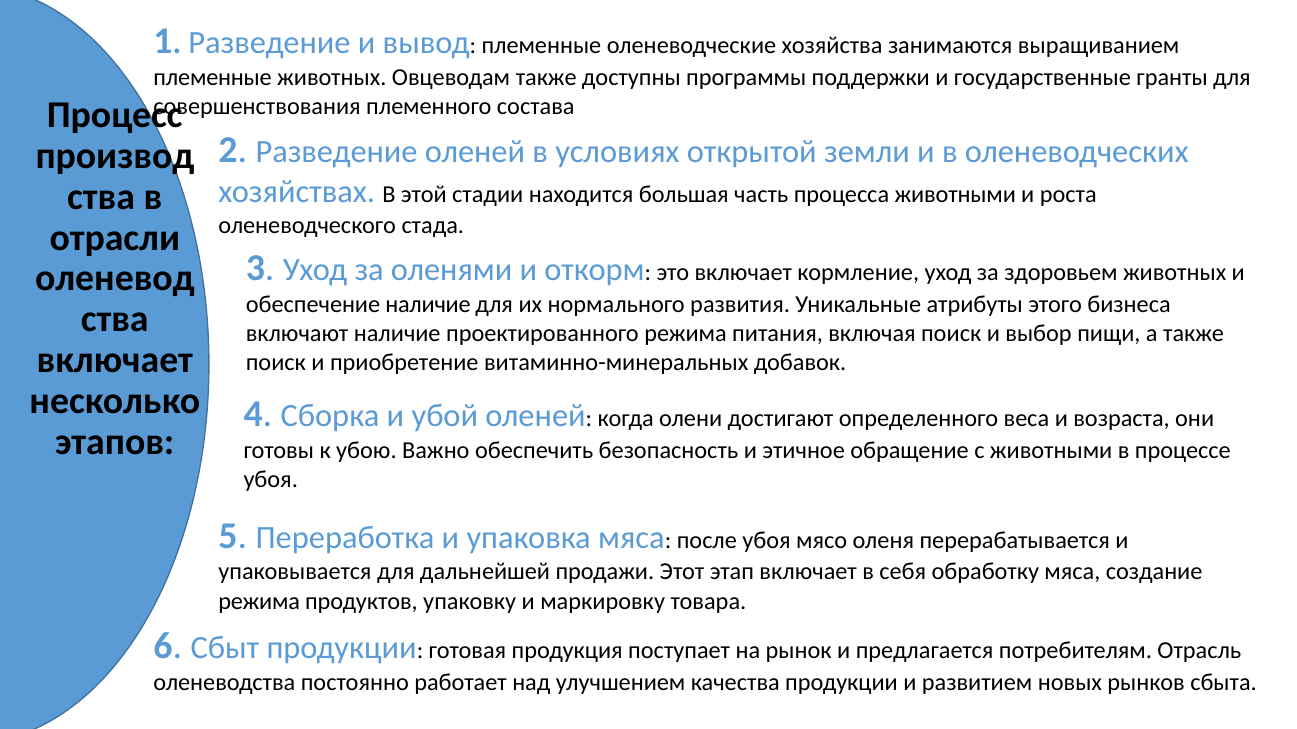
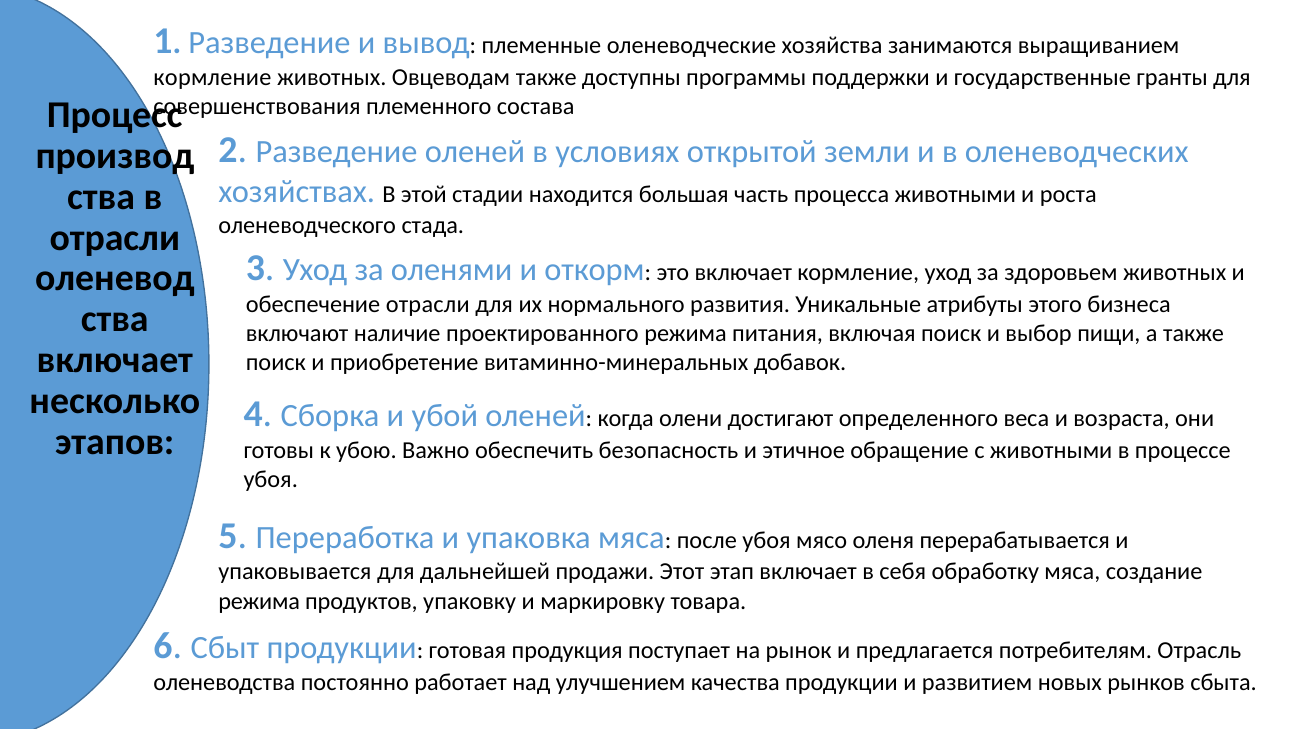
племенные: племенные -> кормление (212, 77)
обеспечение наличие: наличие -> отрасли (428, 304)
